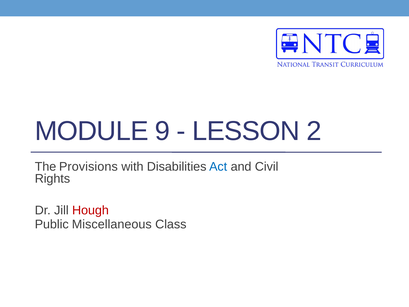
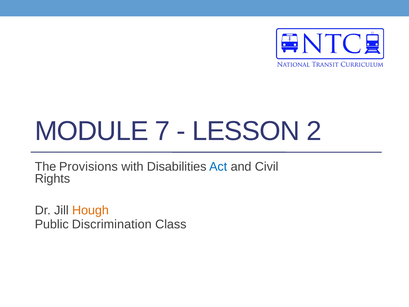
9: 9 -> 7 (163, 131)
Hough colour: red -> orange (90, 210)
Miscellaneous: Miscellaneous -> Discrimination (112, 224)
